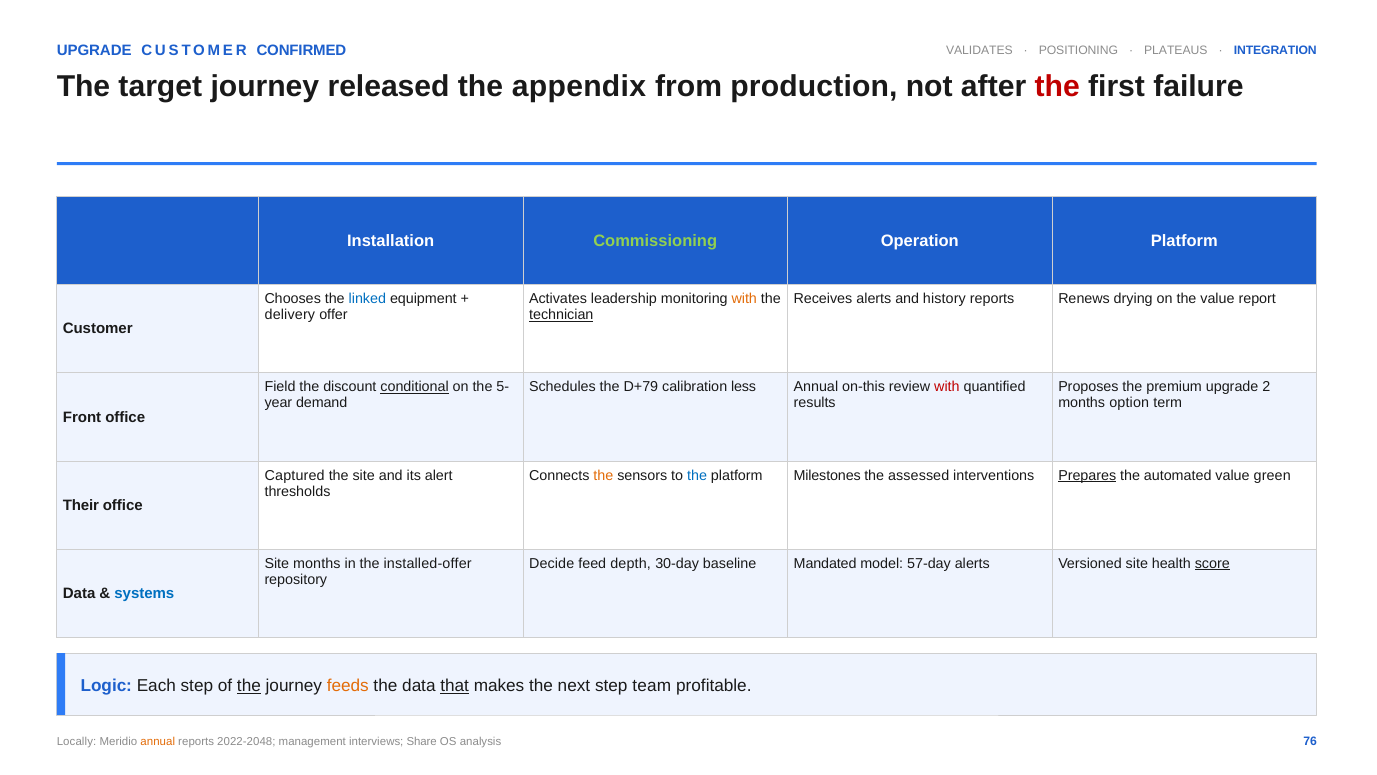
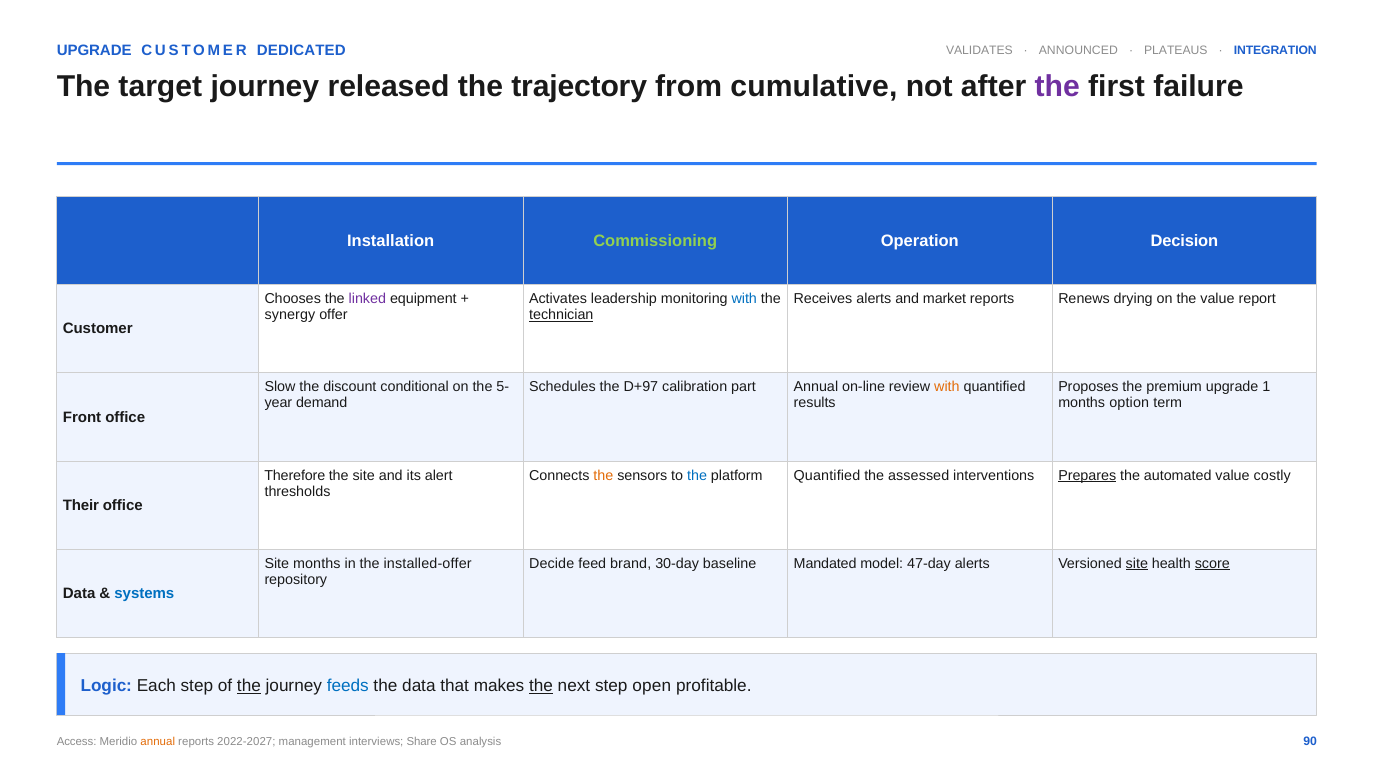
CONFIRMED: CONFIRMED -> DEDICATED (301, 51)
POSITIONING: POSITIONING -> ANNOUNCED (1078, 50)
appendix: appendix -> trajectory (579, 87)
production: production -> cumulative (814, 87)
the colour: red -> purple (1057, 87)
Operation Platform: Platform -> Decision (1184, 241)
linked colour: blue -> purple (367, 299)
with colour: orange -> blue (744, 299)
history: history -> market (945, 299)
delivery: delivery -> synergy (290, 315)
Field: Field -> Slow (280, 387)
conditional underline: present -> none (415, 387)
D+79: D+79 -> D+97 (641, 387)
less: less -> part (744, 387)
on-this: on-this -> on-line (864, 387)
with colour: red -> orange (947, 387)
2: 2 -> 1 (1266, 387)
Captured: Captured -> Therefore (295, 475)
platform Milestones: Milestones -> Quantified (827, 475)
green: green -> costly (1272, 475)
depth: depth -> brand (631, 563)
57-day: 57-day -> 47-day (929, 563)
site underline: none -> present (1137, 563)
feeds colour: orange -> blue (348, 685)
that underline: present -> none (455, 685)
the underline: none -> present (541, 685)
team: team -> open (652, 685)
Locally: Locally -> Access (77, 741)
2022-2048: 2022-2048 -> 2022-2027 (246, 741)
76: 76 -> 90 (1310, 741)
